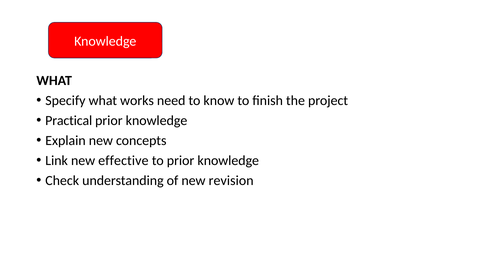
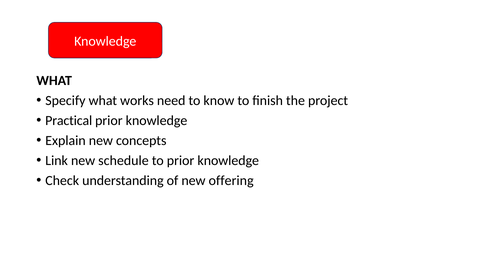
effective: effective -> schedule (123, 161)
revision: revision -> offering (231, 181)
